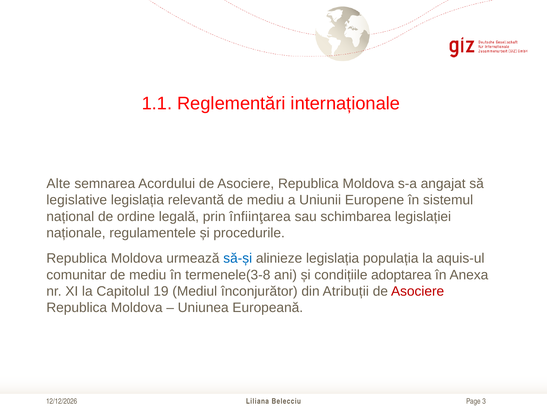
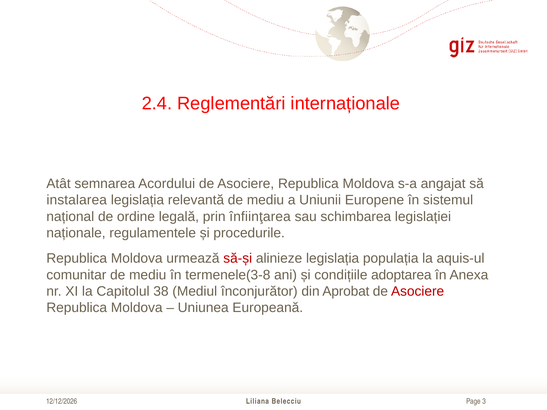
1.1: 1.1 -> 2.4 (157, 104)
Alte: Alte -> Atât (59, 184)
legislative: legislative -> instalarea (77, 200)
să-și colour: blue -> red (238, 259)
19: 19 -> 38 (161, 291)
Atribuții: Atribuții -> Aprobat (346, 291)
